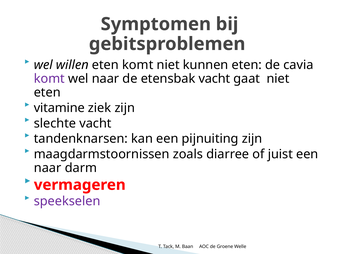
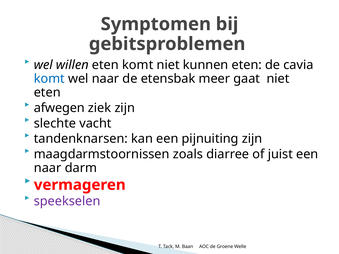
komt colour: purple -> blue (49, 79)
etensbak vacht: vacht -> meer (214, 79)
vitamine: vitamine -> afwegen (59, 108)
